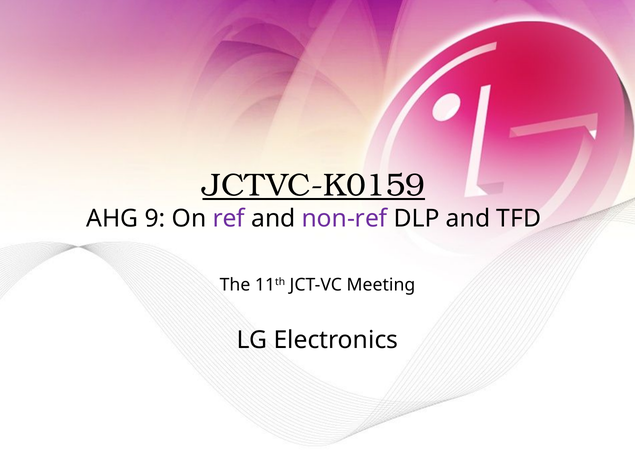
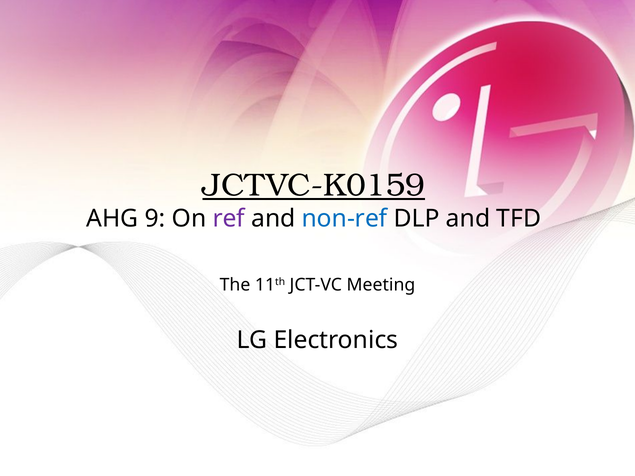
non-ref colour: purple -> blue (345, 219)
